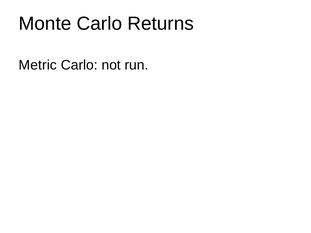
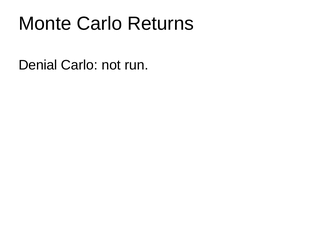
Metric: Metric -> Denial (38, 65)
